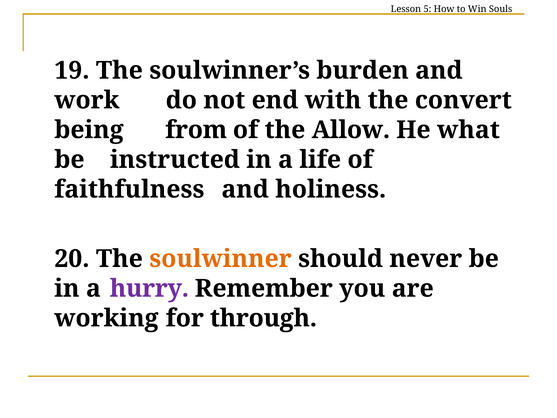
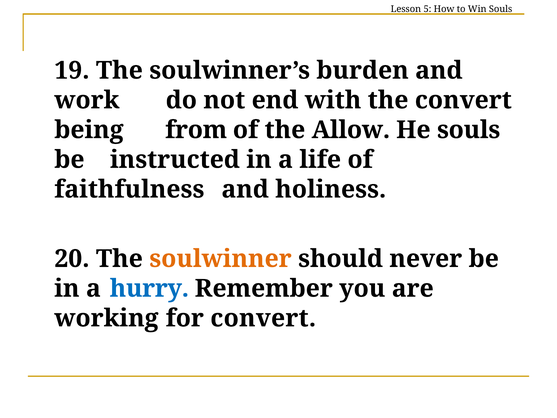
He what: what -> souls (469, 130)
hurry colour: purple -> blue (149, 288)
for through: through -> convert (263, 318)
